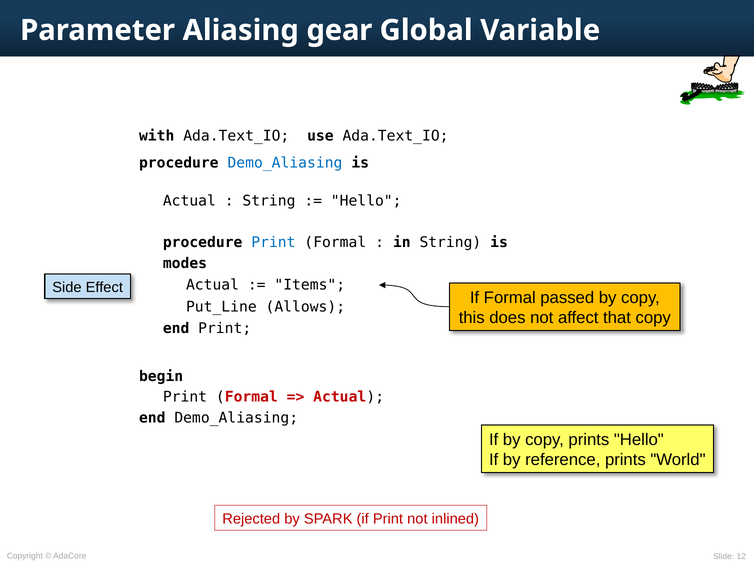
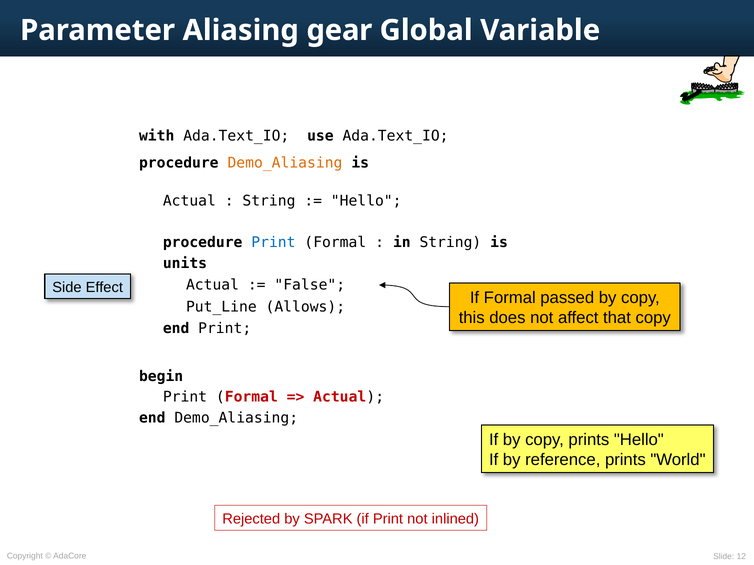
Demo_Aliasing colour: blue -> orange (285, 163)
modes: modes -> units (185, 264)
Items: Items -> False (310, 285)
